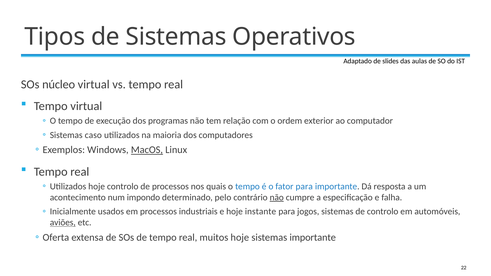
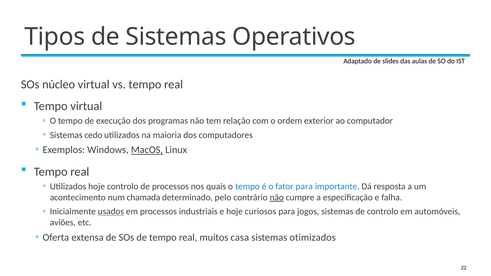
caso: caso -> cedo (93, 135)
impondo: impondo -> chamada (143, 198)
usados underline: none -> present (111, 212)
instante: instante -> curiosos (261, 212)
aviões underline: present -> none (63, 223)
muitos hoje: hoje -> casa (240, 238)
sistemas importante: importante -> otimizados (313, 238)
